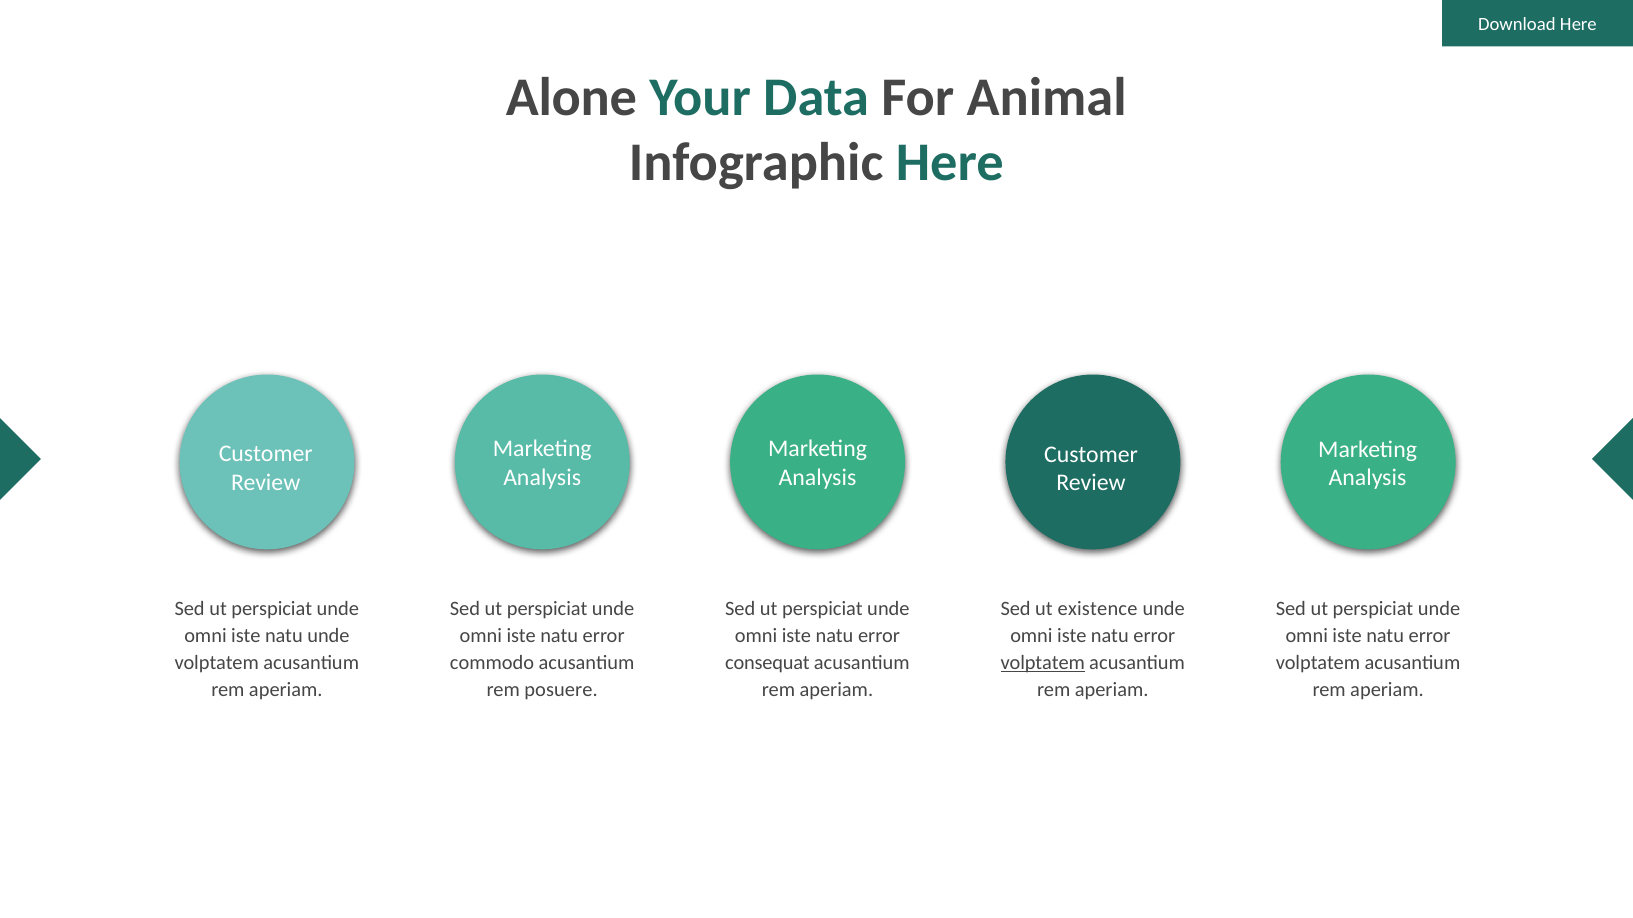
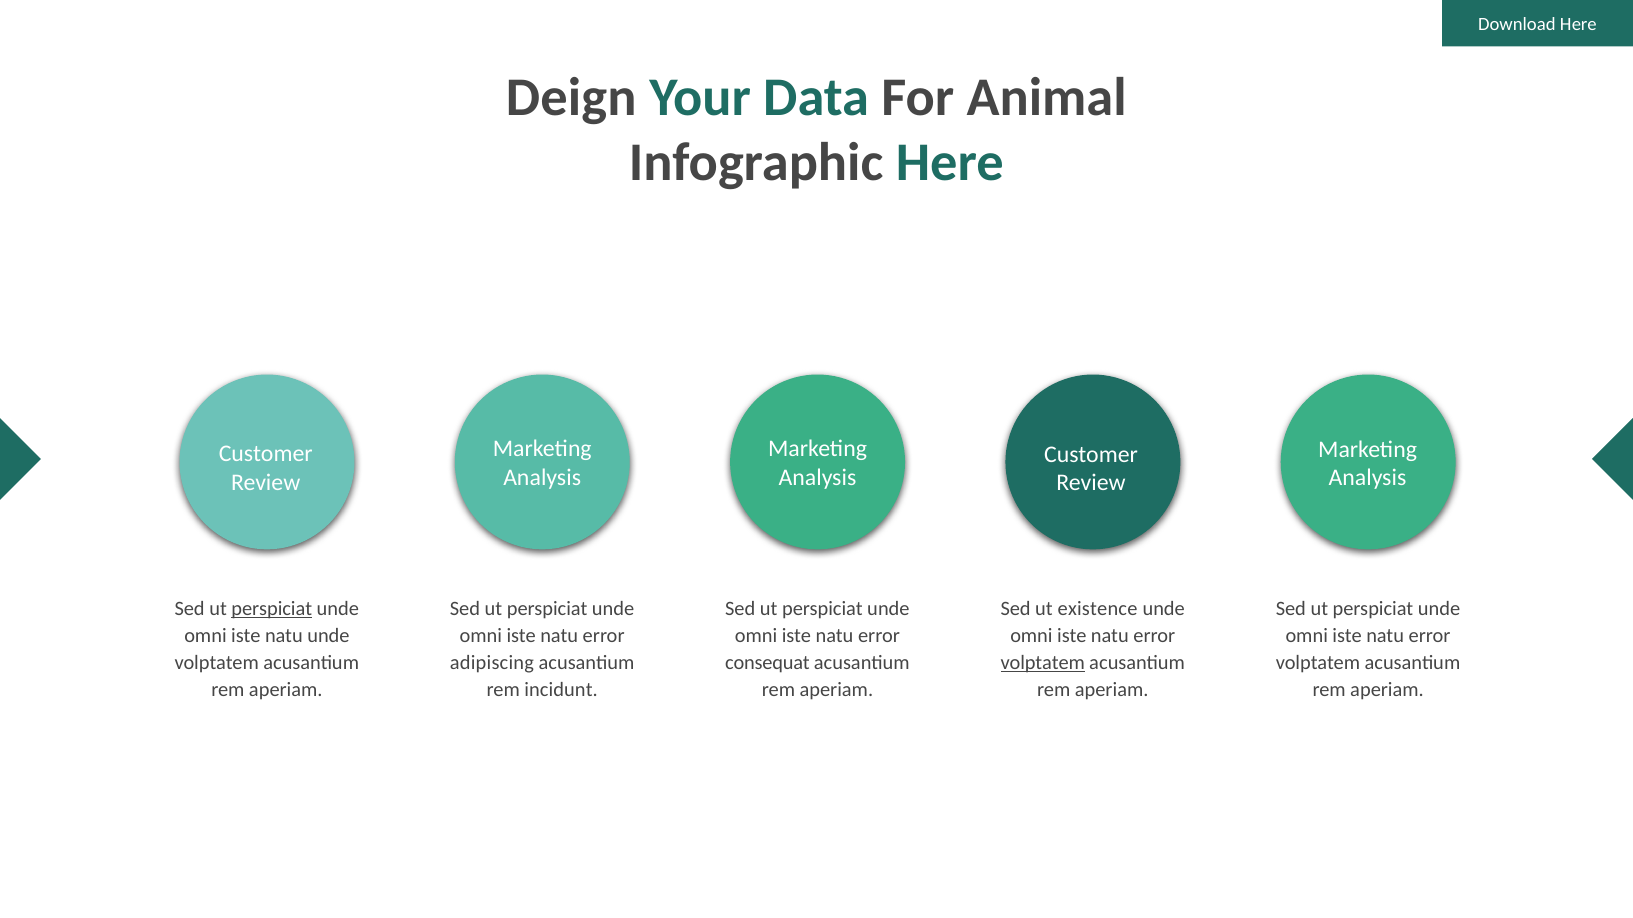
Alone: Alone -> Deign (571, 98)
perspiciat underline: none -> present (272, 609)
commodo: commodo -> adipiscing (492, 663)
posuere: posuere -> incidunt (561, 690)
